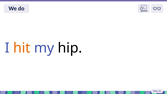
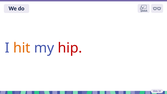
hip colour: black -> red (70, 48)
